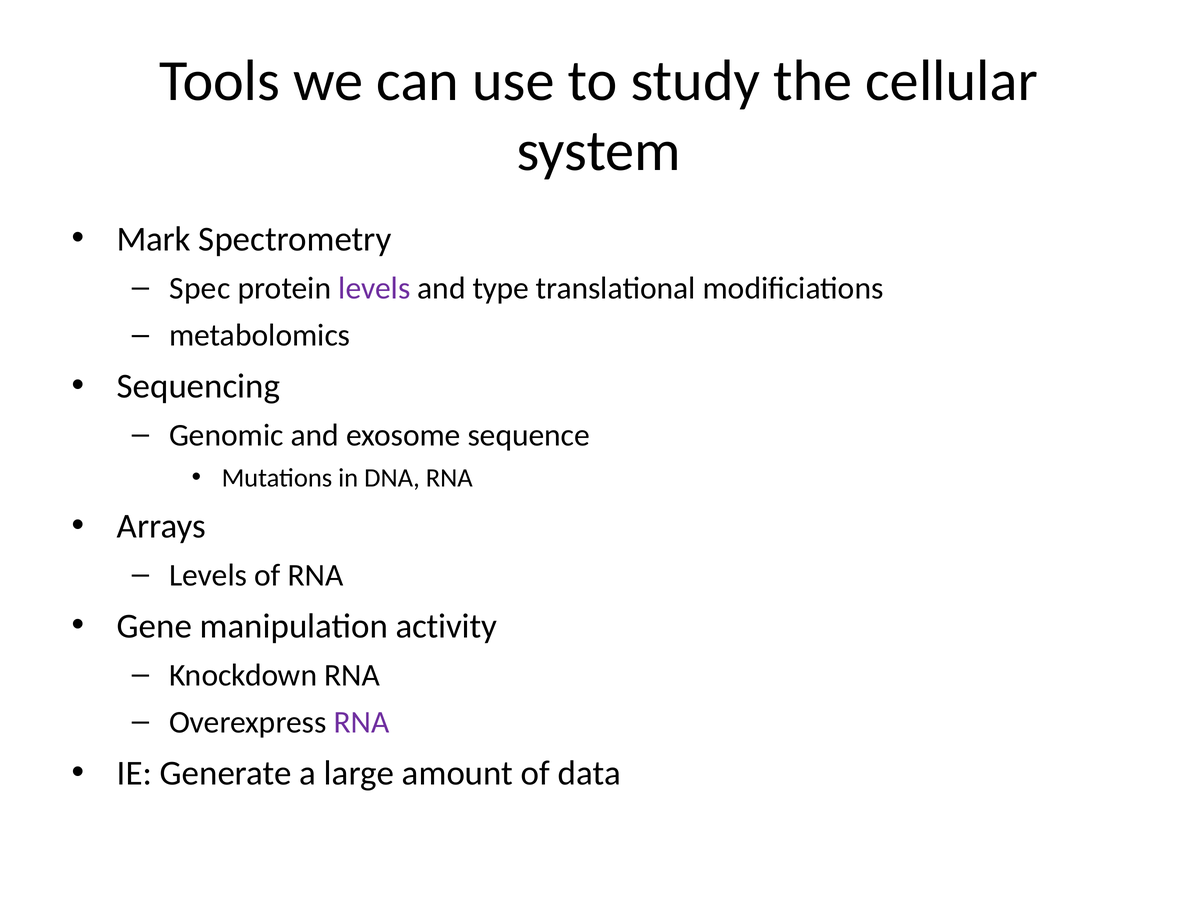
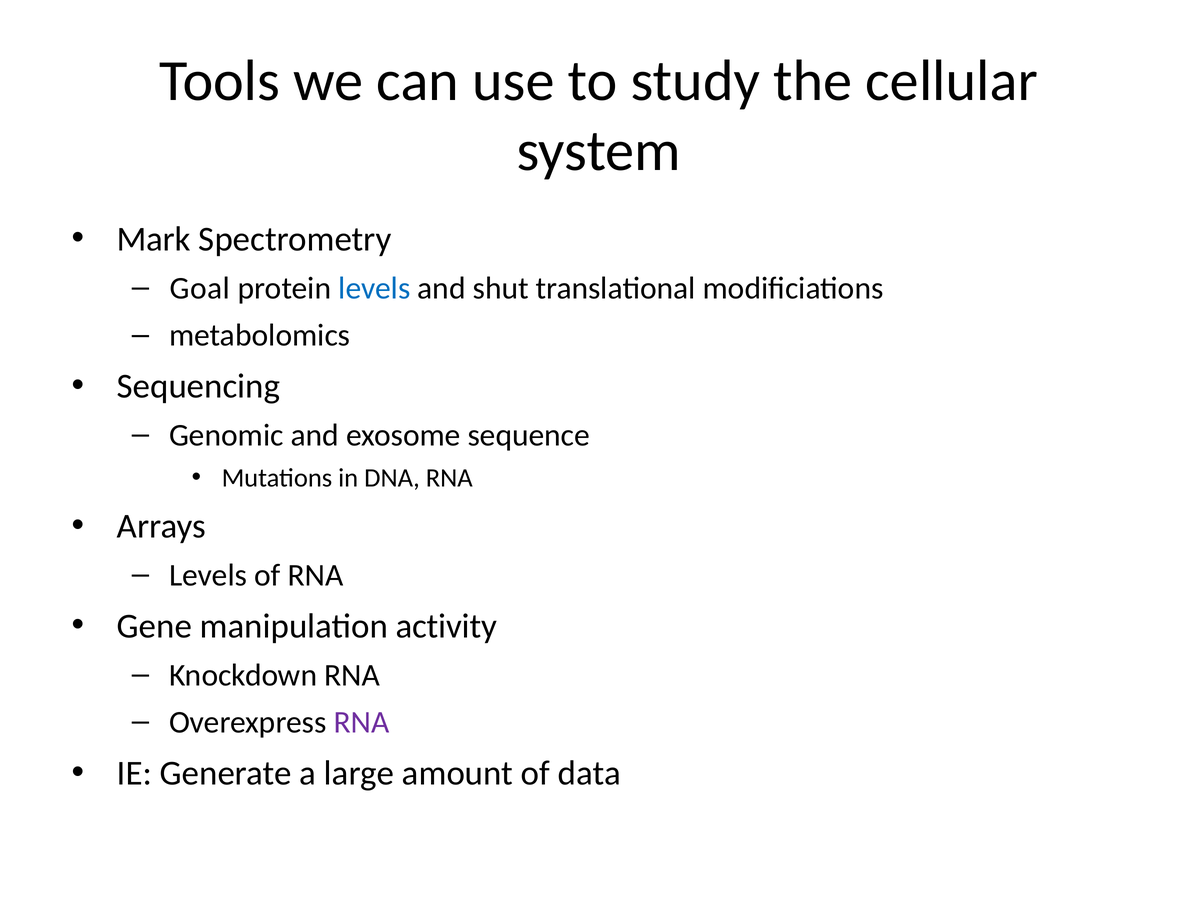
Spec: Spec -> Goal (200, 288)
levels colour: purple -> blue (374, 288)
type: type -> shut (501, 288)
